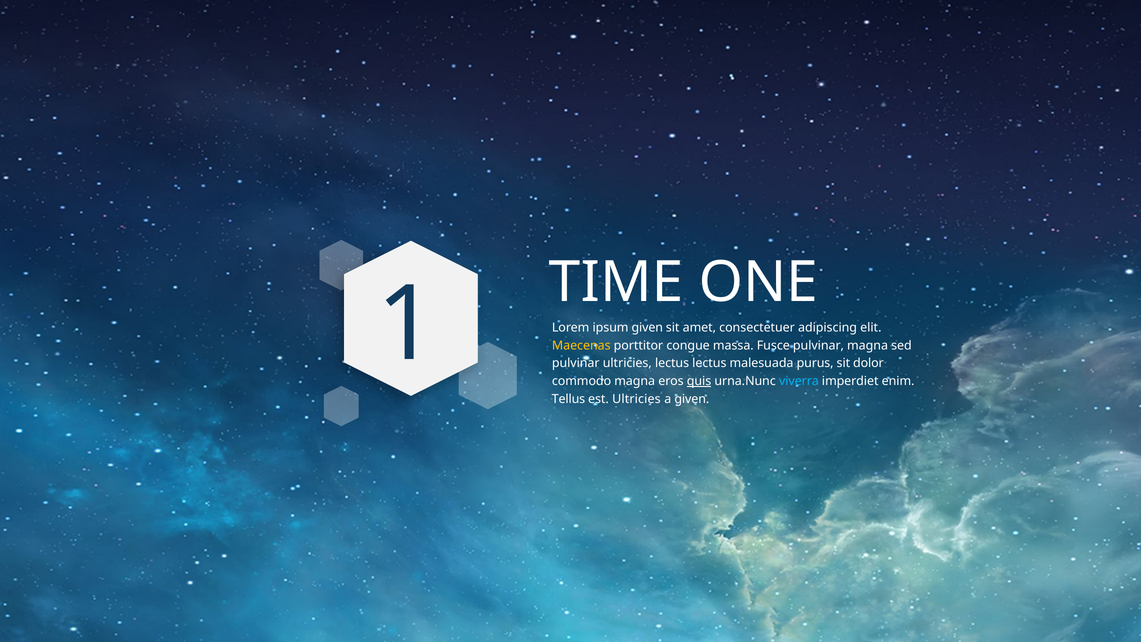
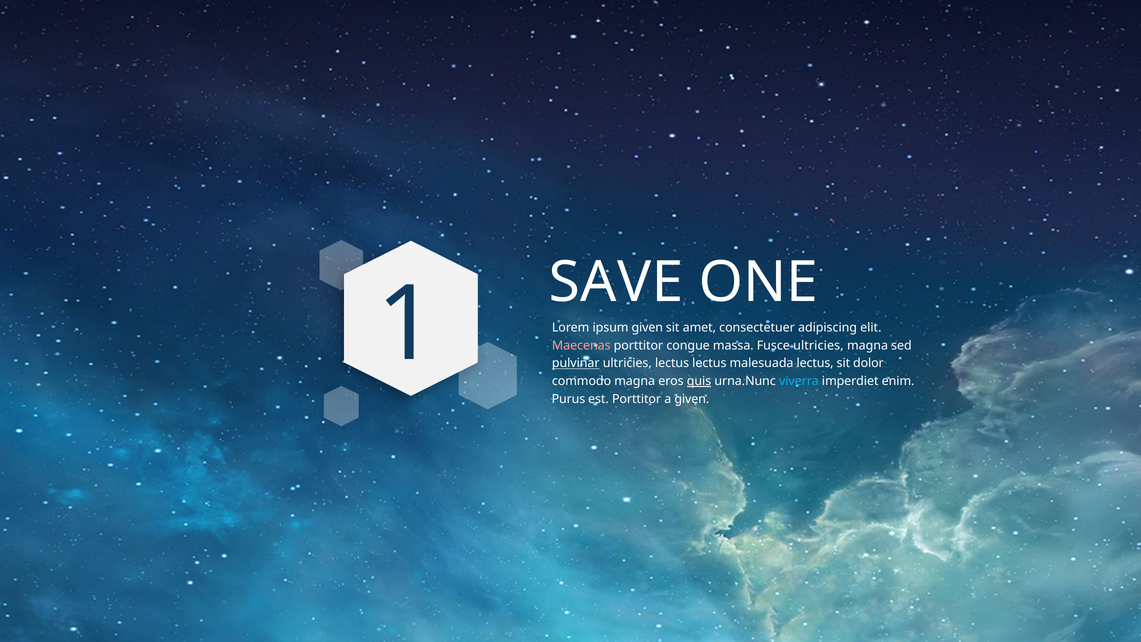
TIME: TIME -> SAVE (616, 282)
Maecenas colour: yellow -> pink (581, 345)
Fusce pulvinar: pulvinar -> ultricies (818, 345)
pulvinar underline: none -> present (576, 363)
malesuada purus: purus -> lectus (815, 363)
Tellus: Tellus -> Purus (568, 399)
est Ultricies: Ultricies -> Porttitor (637, 399)
